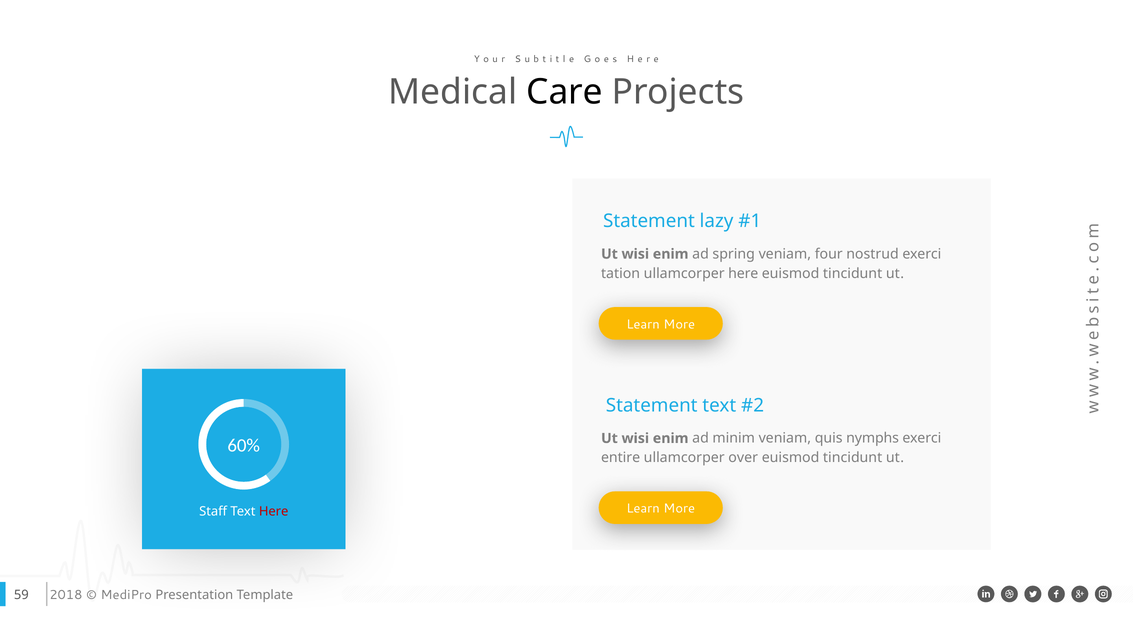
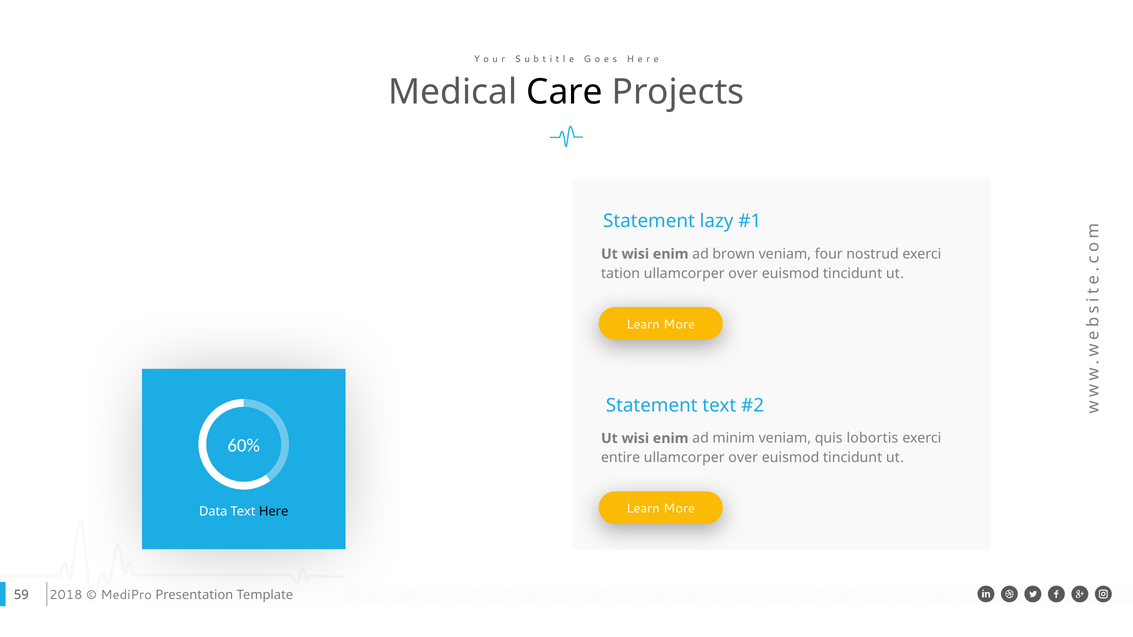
spring: spring -> brown (734, 254)
tation ullamcorper here: here -> over (743, 274)
nymphs: nymphs -> lobortis (872, 439)
Staff: Staff -> Data (213, 512)
Here colour: red -> black (274, 512)
